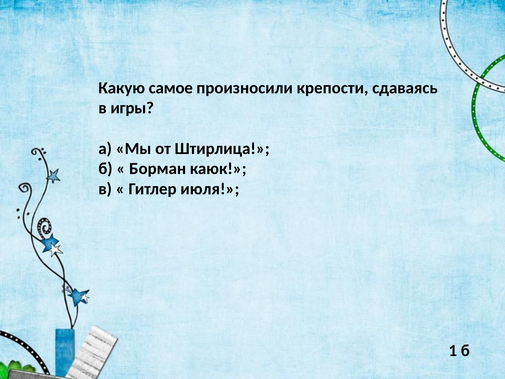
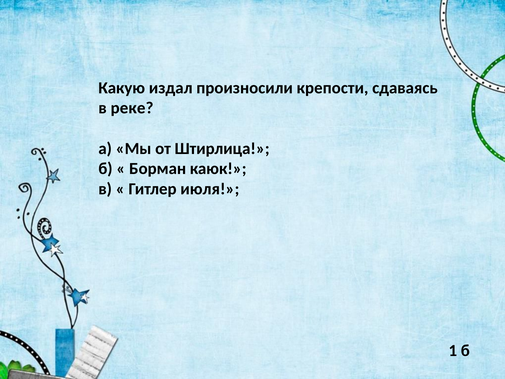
самое: самое -> издал (171, 88)
игры: игры -> реке (132, 108)
